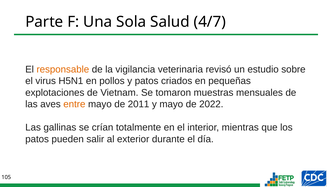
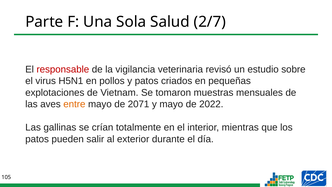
4/7: 4/7 -> 2/7 (210, 22)
responsable colour: orange -> red (63, 69)
2011: 2011 -> 2071 (139, 104)
